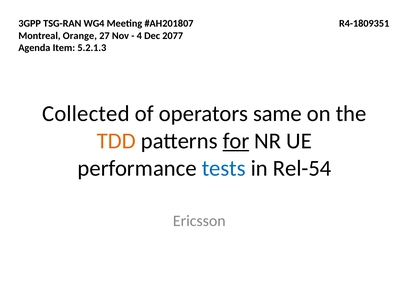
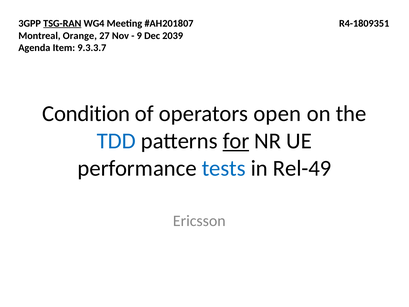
TSG-RAN underline: none -> present (62, 23)
4: 4 -> 9 (139, 36)
2077: 2077 -> 2039 (173, 36)
5.2.1.3: 5.2.1.3 -> 9.3.3.7 (92, 48)
Collected: Collected -> Condition (86, 114)
same: same -> open (277, 114)
TDD colour: orange -> blue (116, 141)
Rel-54: Rel-54 -> Rel-49 (302, 168)
